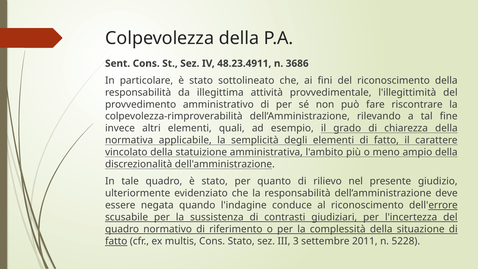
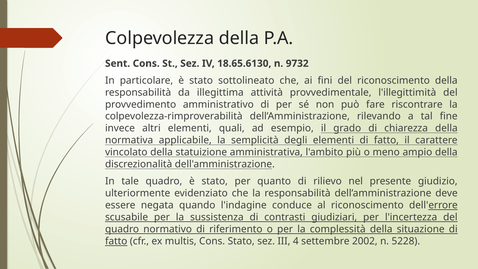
48.23.4911: 48.23.4911 -> 18.65.6130 (244, 63)
3686: 3686 -> 9732 (297, 63)
3: 3 -> 4 (296, 241)
2011: 2011 -> 2002 (365, 241)
